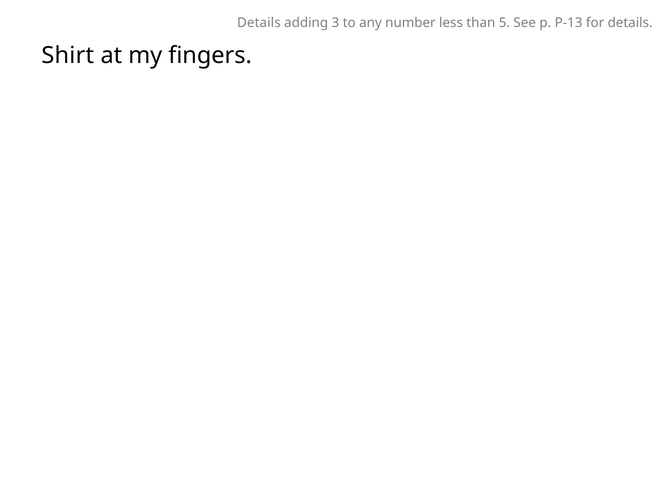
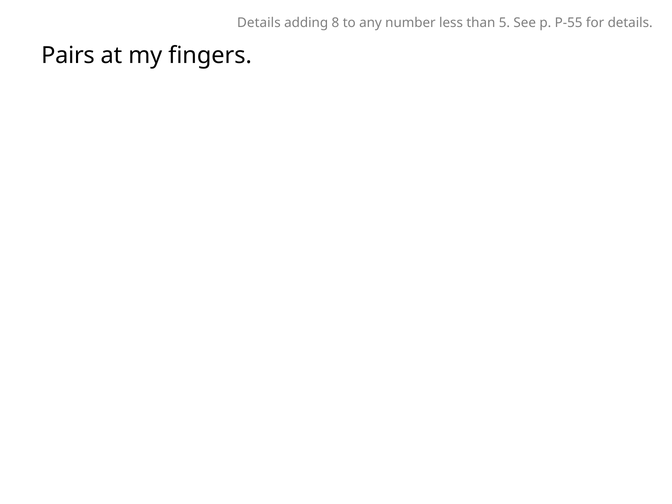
3: 3 -> 8 (335, 23)
P-13: P-13 -> P-55 (569, 23)
Shirt: Shirt -> Pairs (68, 56)
